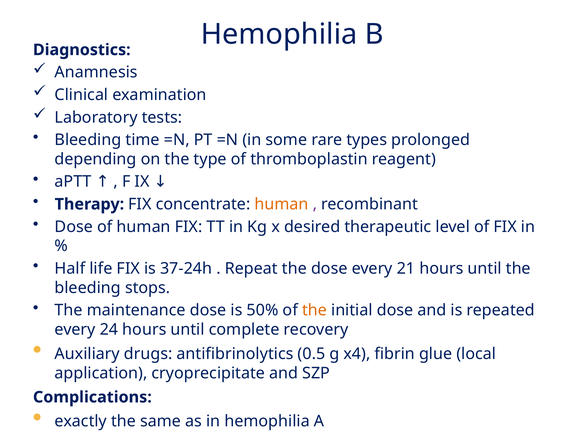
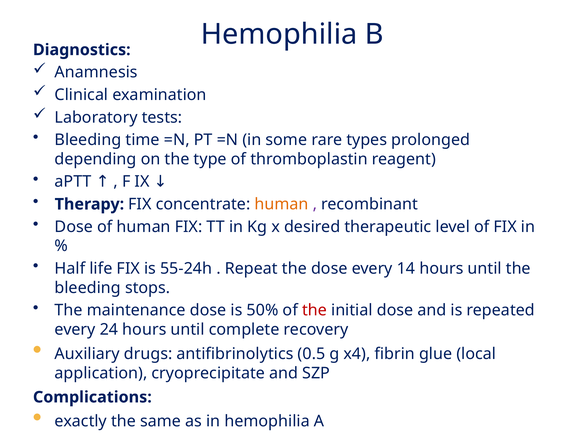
37-24h: 37-24h -> 55-24h (186, 269)
21: 21 -> 14 (406, 269)
the colour: orange -> red (315, 310)
